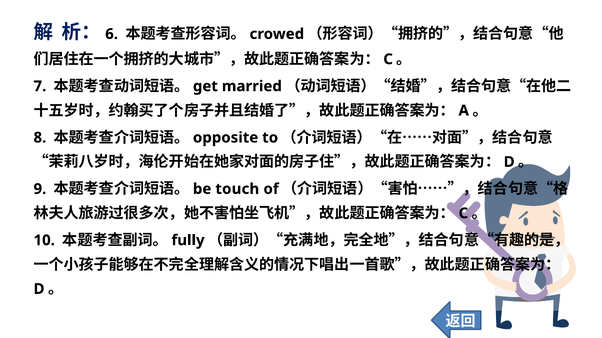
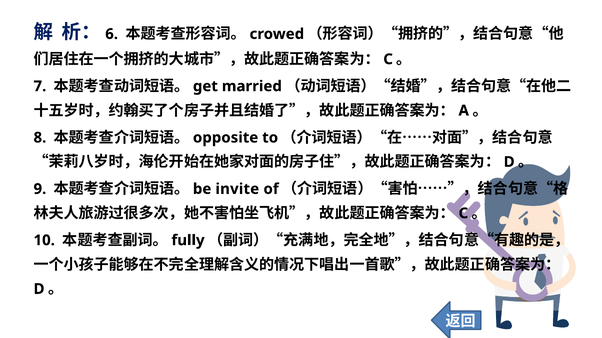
touch: touch -> invite (237, 189)
